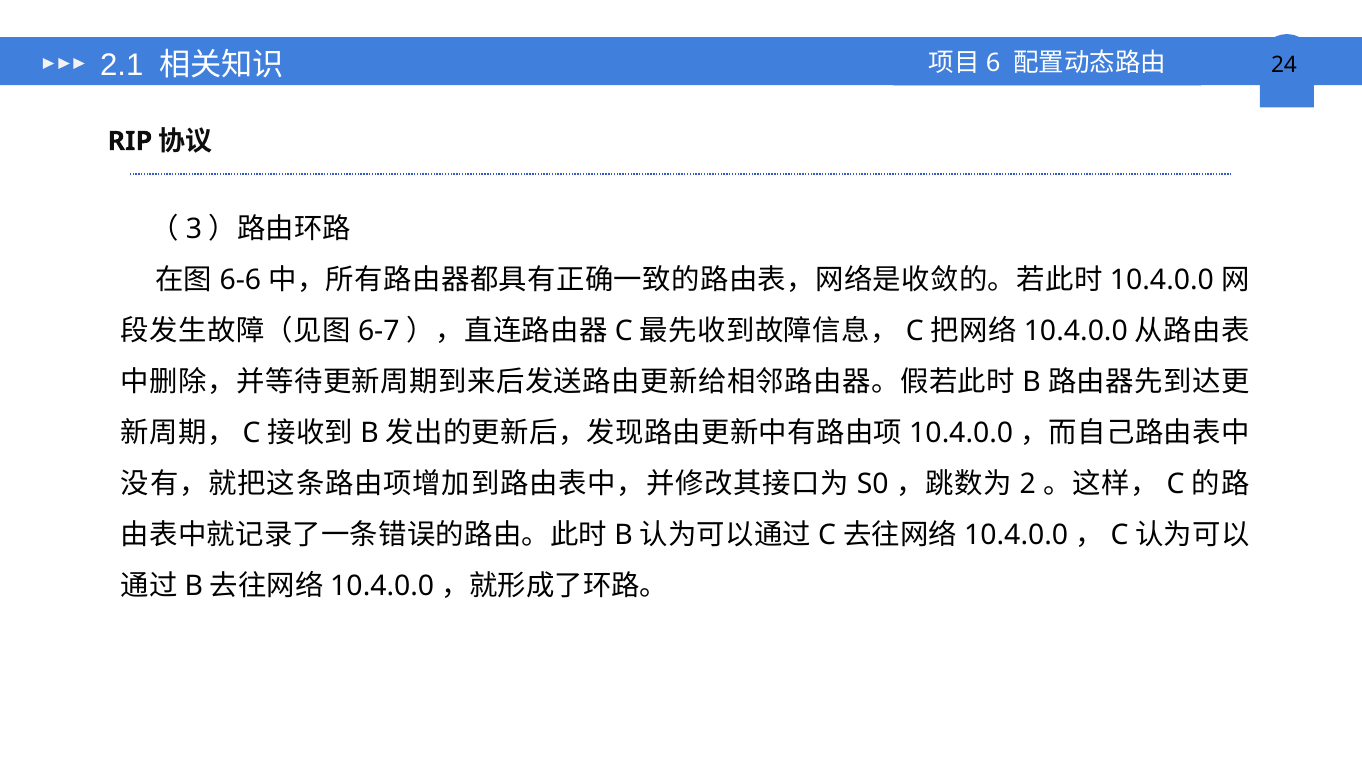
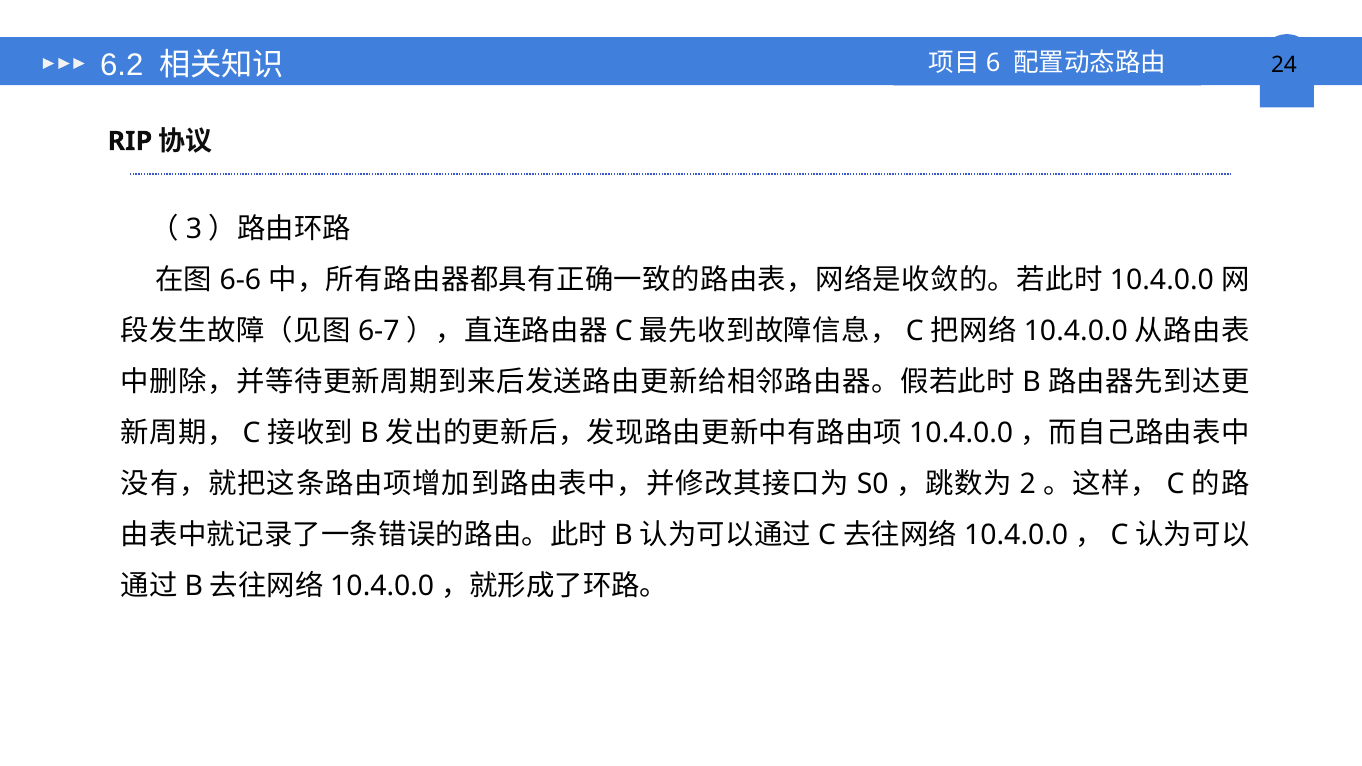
2.1: 2.1 -> 6.2 (122, 65)
